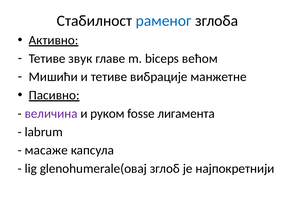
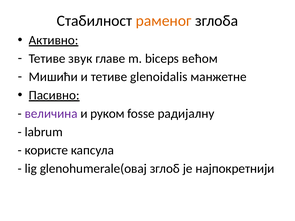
раменог colour: blue -> orange (164, 21)
вибрације: вибрације -> glenoidalis (159, 77)
лигамента: лигамента -> радијалну (186, 114)
масаже: масаже -> користе (46, 150)
